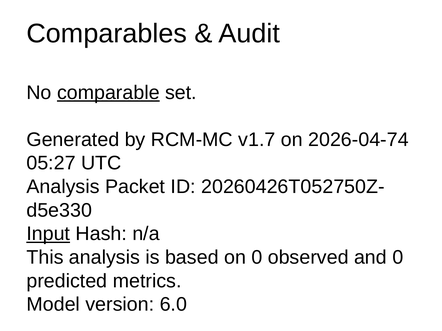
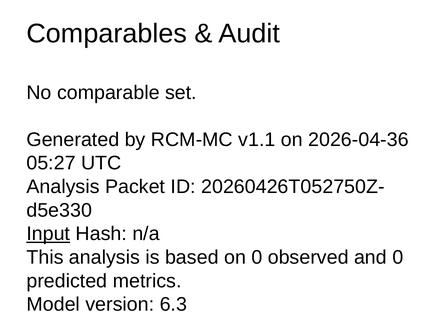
comparable underline: present -> none (108, 93)
v1.7: v1.7 -> v1.1 (257, 140)
2026-04-74: 2026-04-74 -> 2026-04-36 (358, 140)
6.0: 6.0 -> 6.3 (173, 305)
